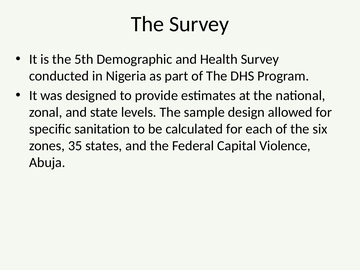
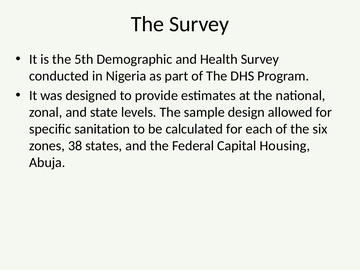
35: 35 -> 38 (75, 146)
Violence: Violence -> Housing (285, 146)
